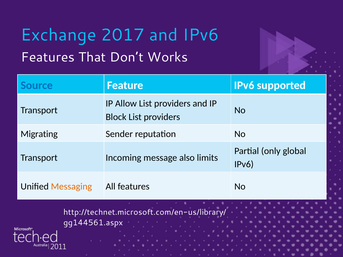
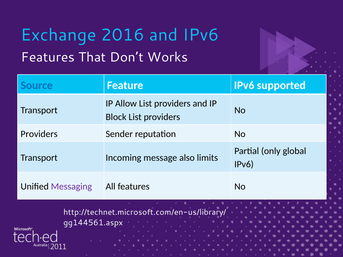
2017: 2017 -> 2016 (123, 35)
Migrating: Migrating -> Providers (39, 134)
Messaging colour: orange -> purple (71, 187)
